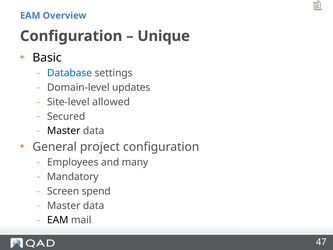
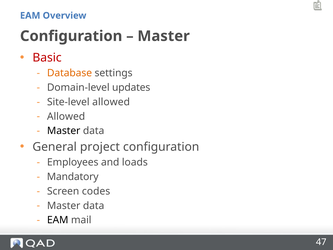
Unique: Unique -> Master (164, 36)
Basic colour: black -> red (47, 58)
Database colour: blue -> orange (70, 73)
Secured: Secured -> Allowed (66, 116)
many: many -> loads (135, 162)
spend: spend -> codes (96, 191)
